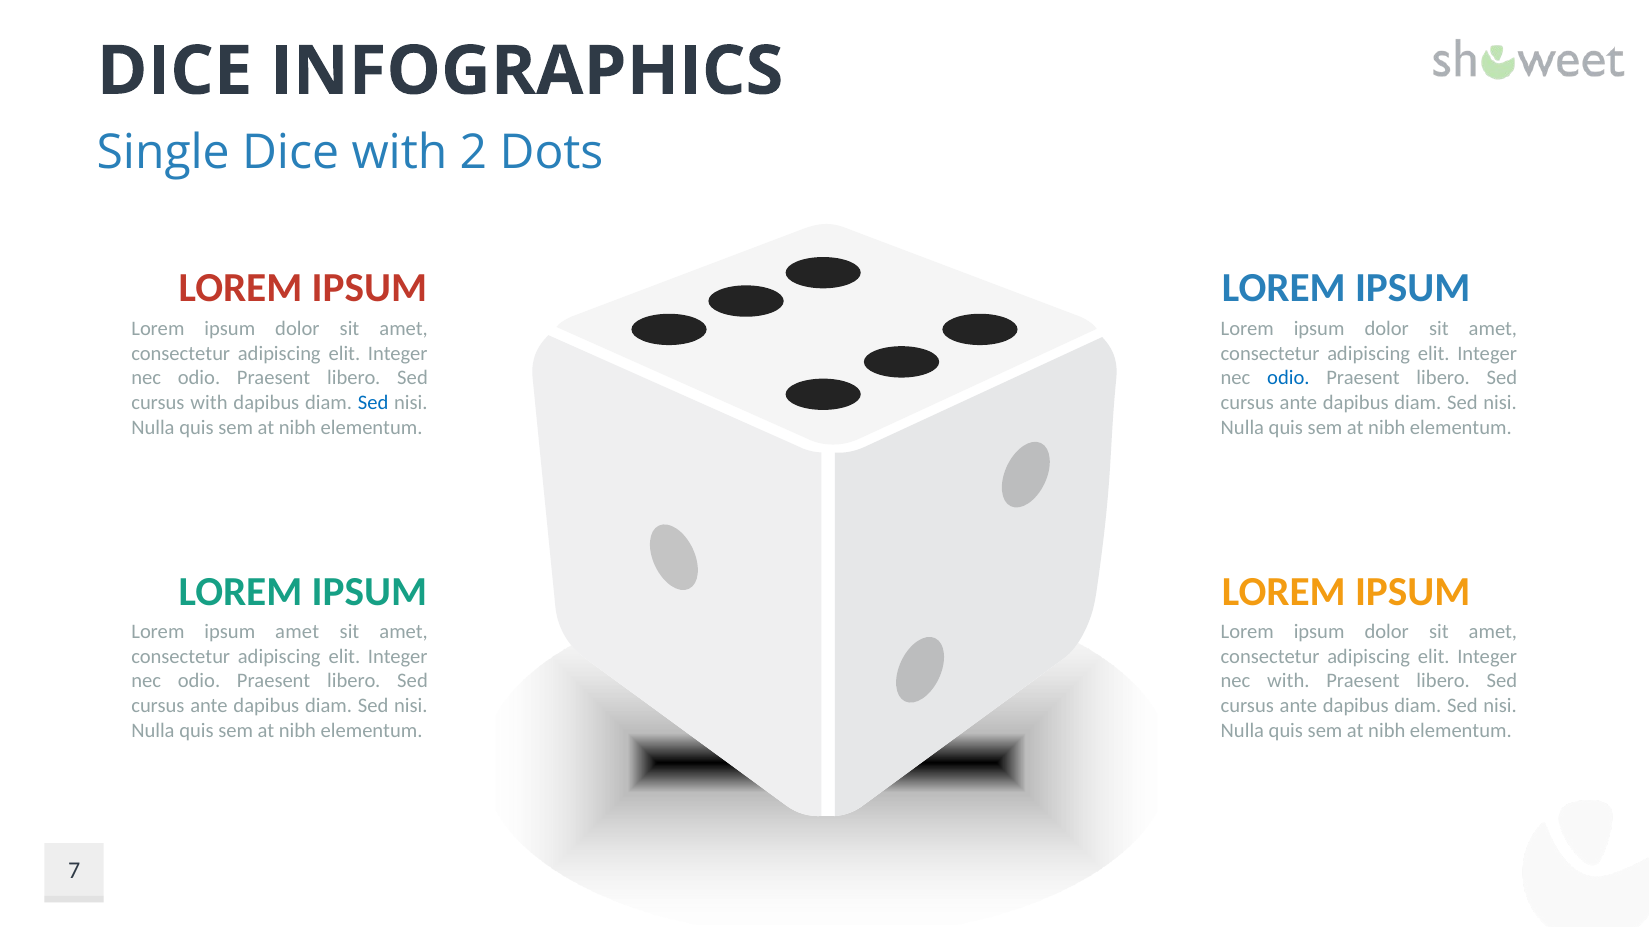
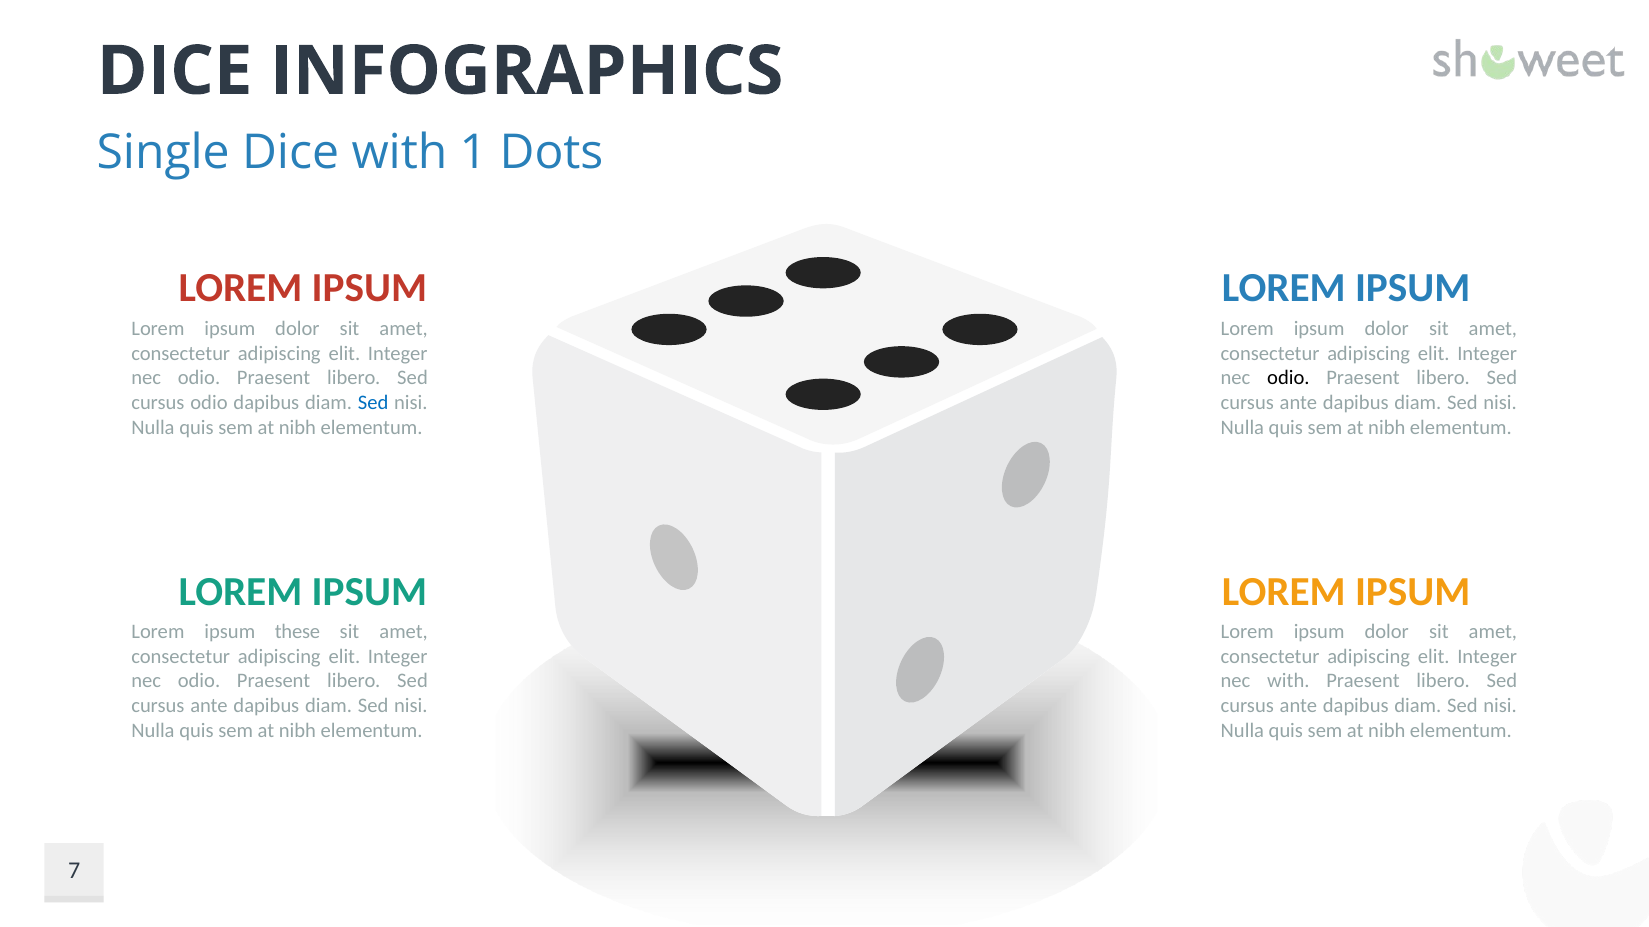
2: 2 -> 1 (473, 153)
odio colour: blue -> black (1288, 378)
cursus with: with -> odio (209, 403)
ipsum amet: amet -> these (297, 632)
